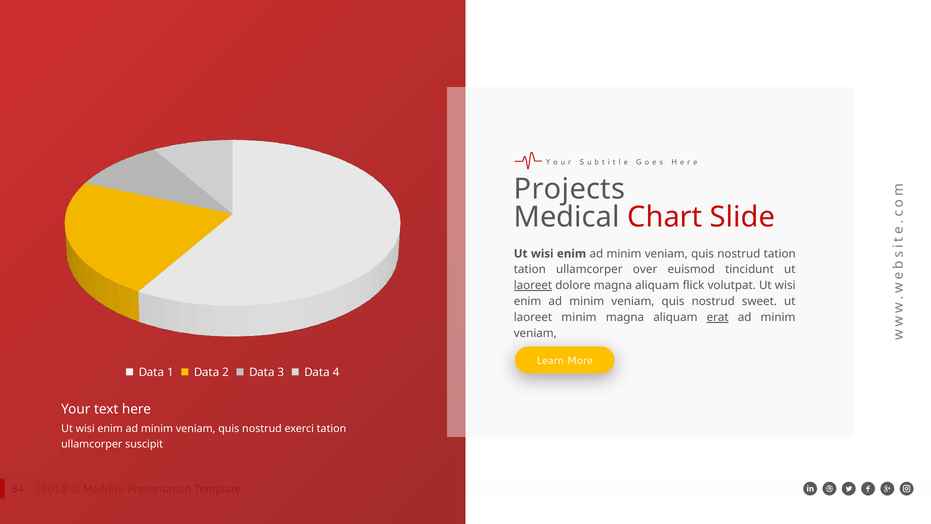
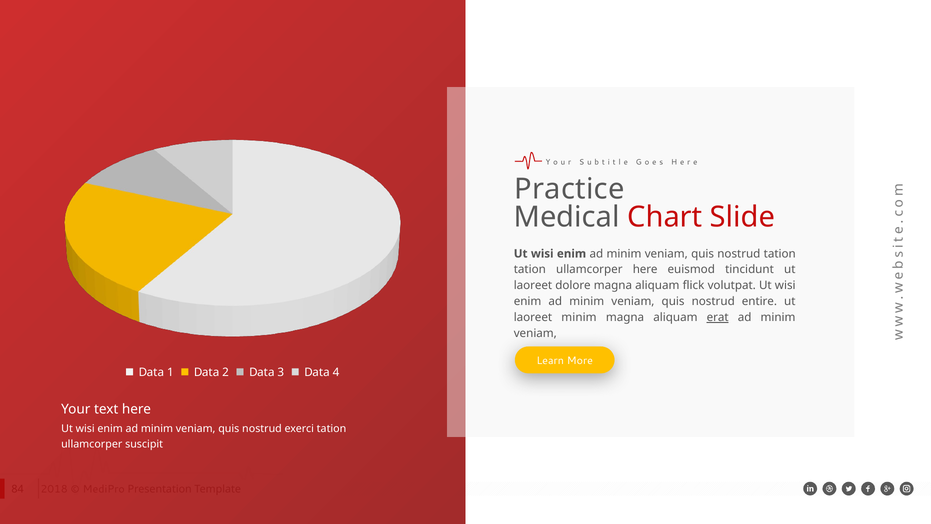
Projects: Projects -> Practice (569, 189)
ullamcorper over: over -> here (645, 269)
laoreet underline: present -> none (533, 285)
sweet: sweet -> entire (759, 301)
